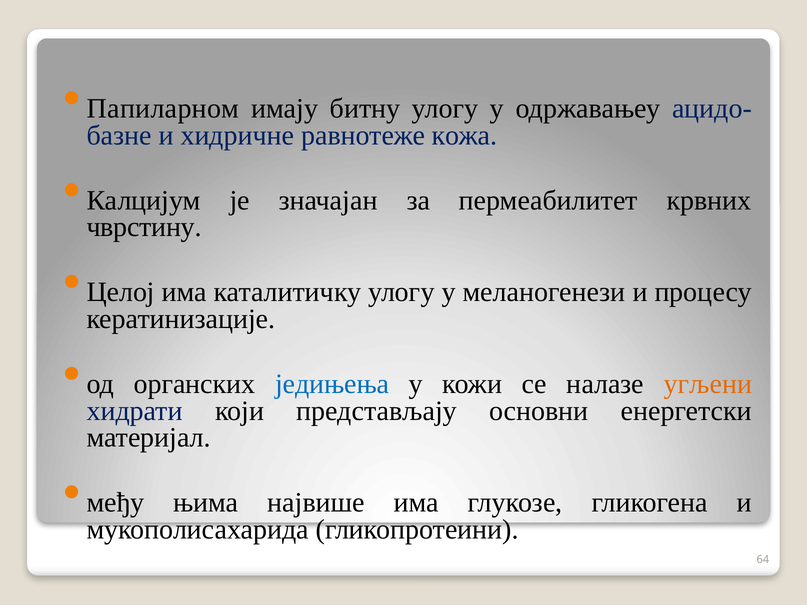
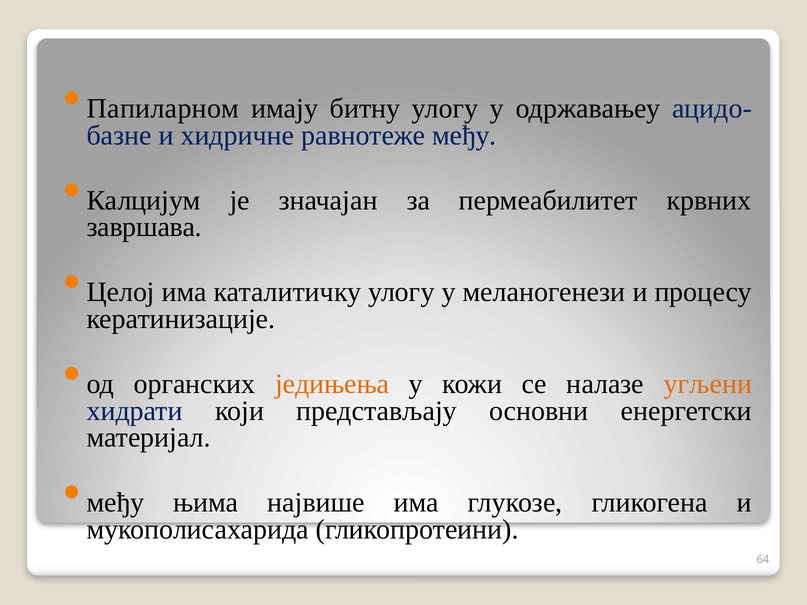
равнотеже кожа: кожа -> међу (464, 136)
чврстину: чврстину -> завршава (144, 227)
једињења colour: blue -> orange (332, 384)
